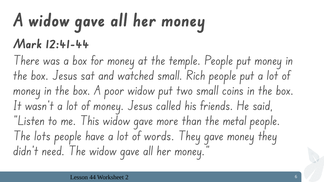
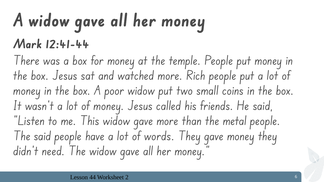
watched small: small -> more (170, 76)
The lots: lots -> said (43, 136)
